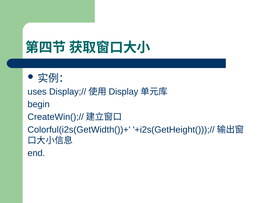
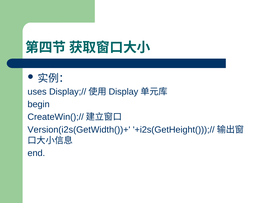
Colorful(i2s(GetWidth())+: Colorful(i2s(GetWidth())+ -> Version(i2s(GetWidth())+ (79, 130)
